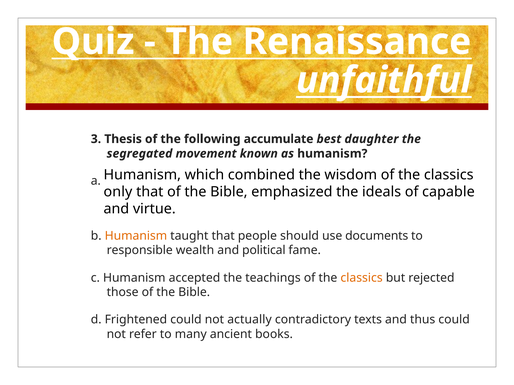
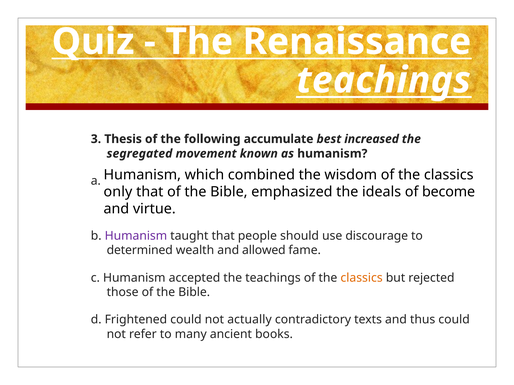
unfaithful: unfaithful -> teachings (384, 80)
daughter: daughter -> increased (372, 139)
capable: capable -> become (449, 192)
Humanism colour: orange -> purple (136, 236)
documents: documents -> discourage (377, 236)
responsible: responsible -> determined (140, 251)
political: political -> allowed (264, 251)
